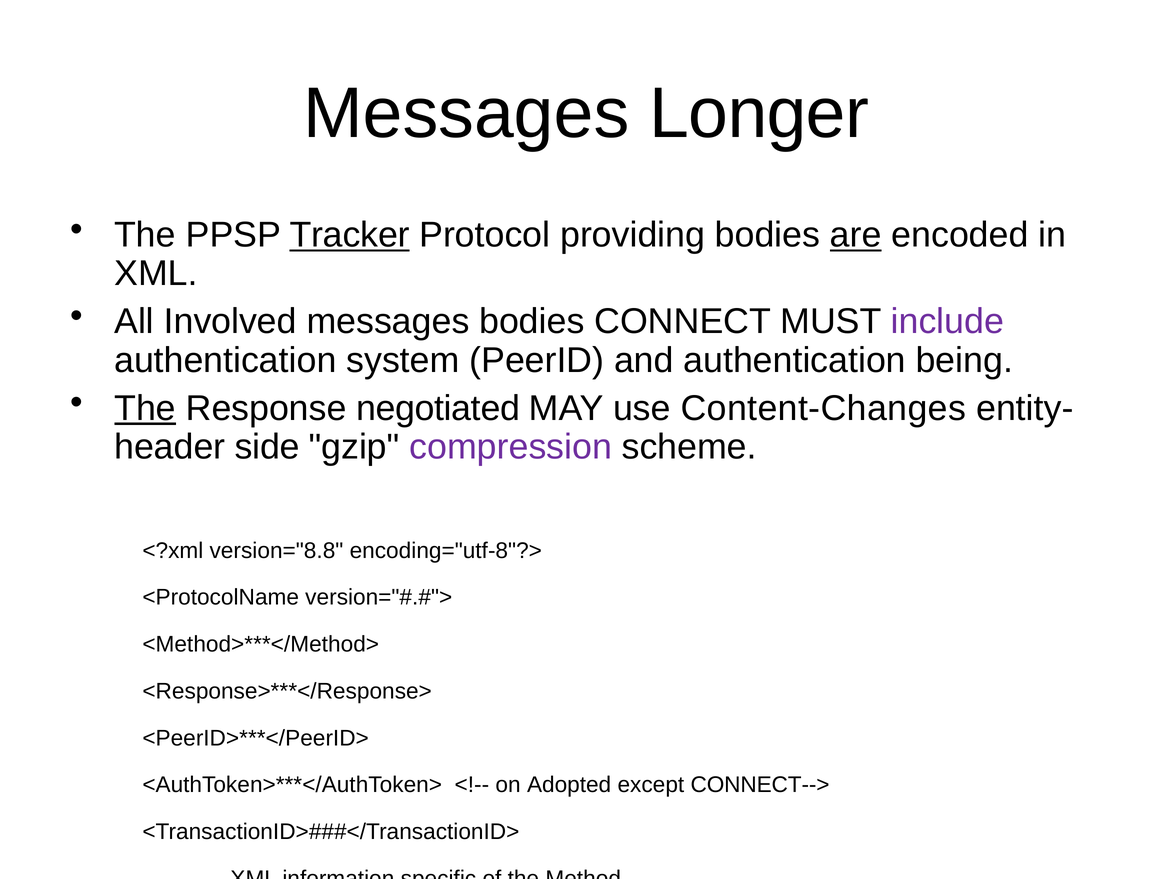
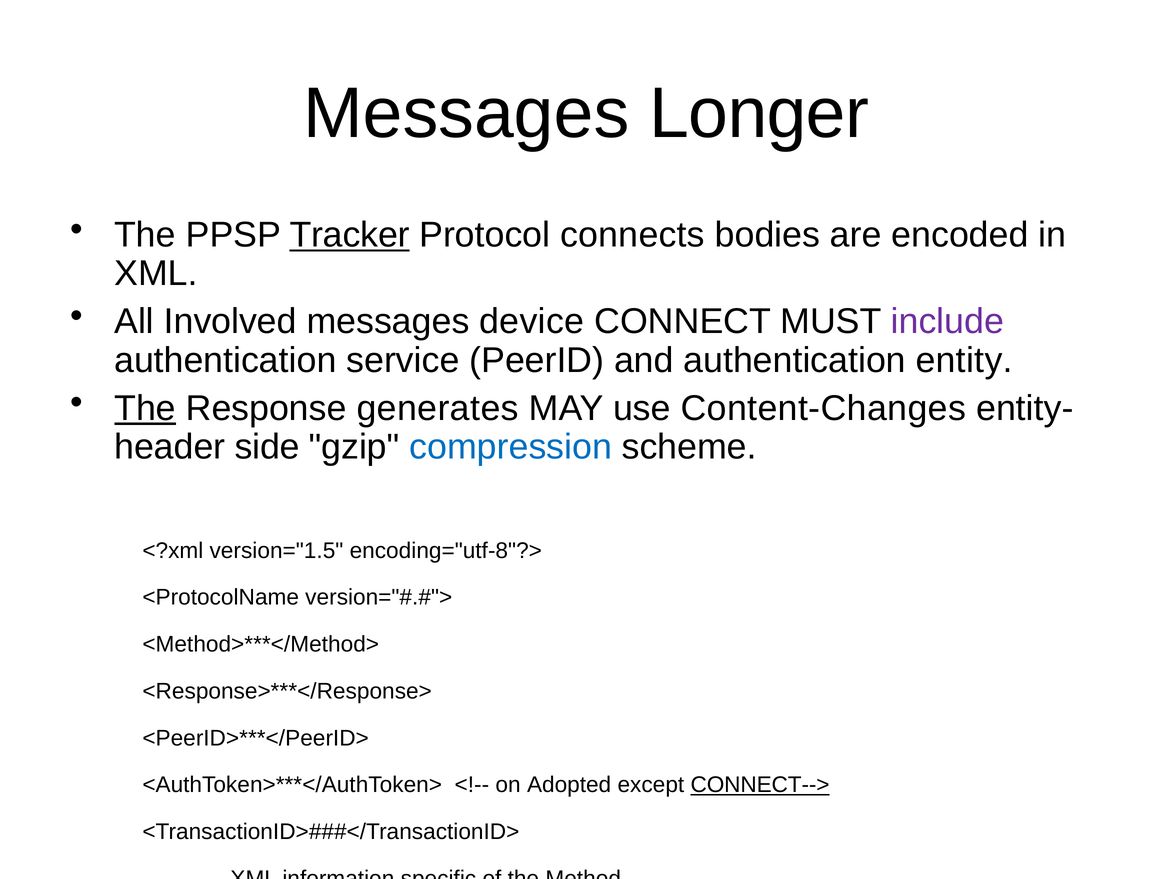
providing: providing -> connects (633, 235)
are underline: present -> none (856, 235)
messages bodies: bodies -> device (532, 322)
system: system -> service (403, 360)
being: being -> entity (964, 360)
negotiated: negotiated -> generates (438, 408)
compression colour: purple -> blue (511, 447)
version="8.8: version="8.8 -> version="1.5 (276, 551)
CONNECT--> underline: none -> present (760, 785)
